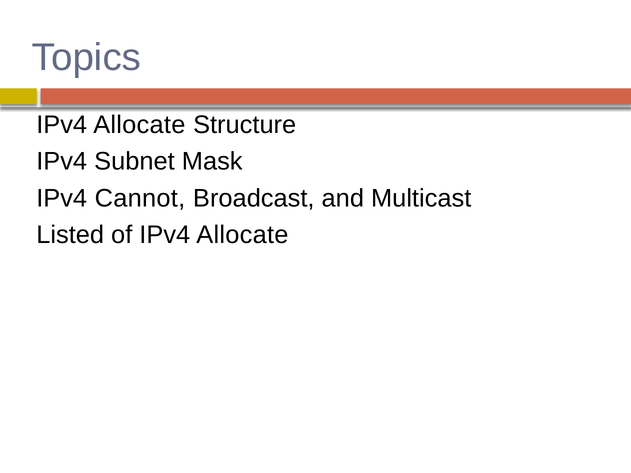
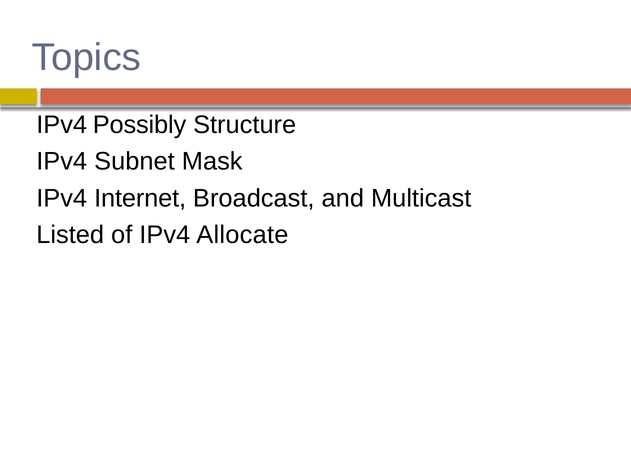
Allocate: Allocate -> Possibly (140, 125)
Cannot: Cannot -> Internet (140, 198)
